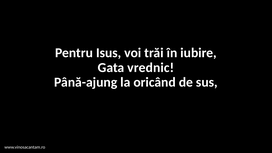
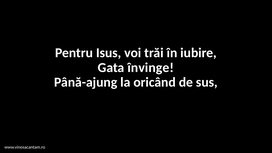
vrednic: vrednic -> învinge (151, 68)
